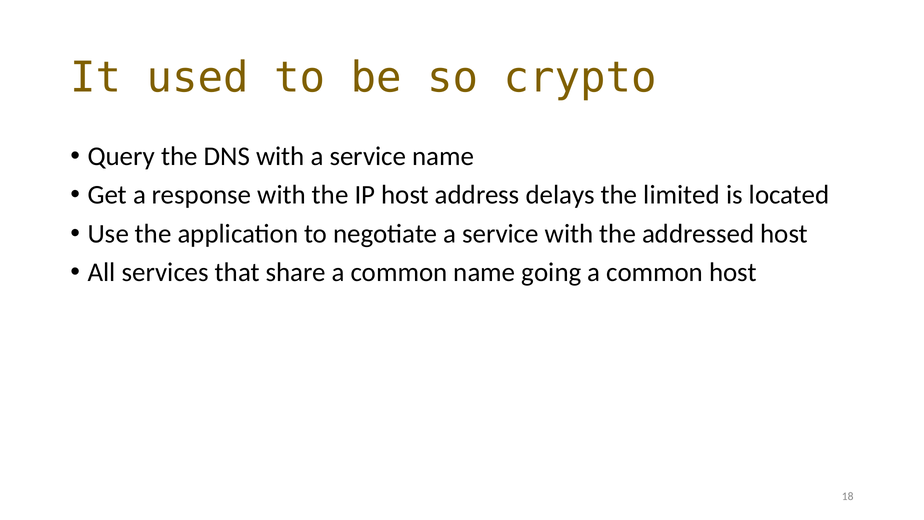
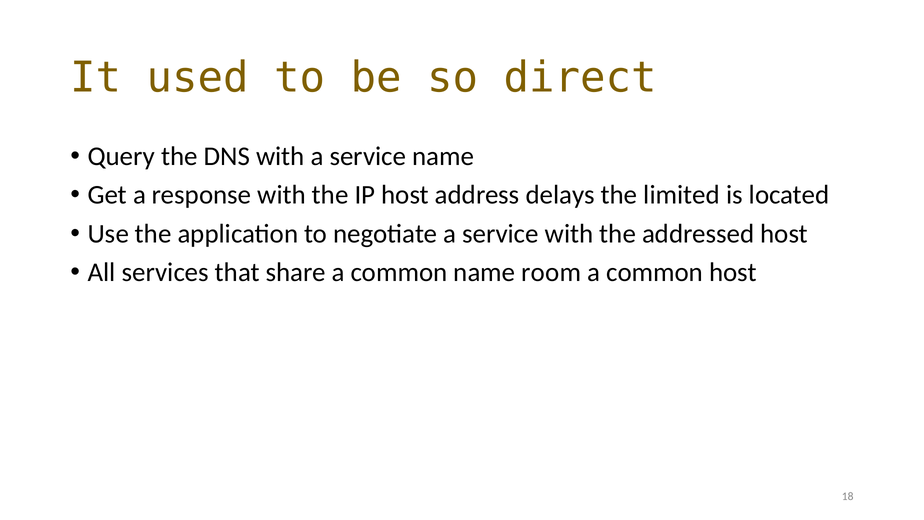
crypto: crypto -> direct (580, 78)
going: going -> room (551, 272)
